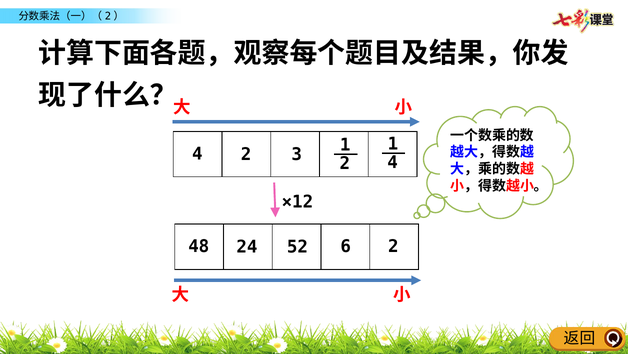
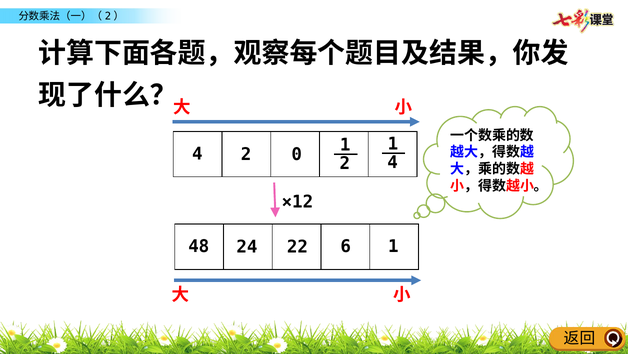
3: 3 -> 0 (297, 154)
52: 52 -> 22 (297, 246)
6 2: 2 -> 1 (393, 246)
